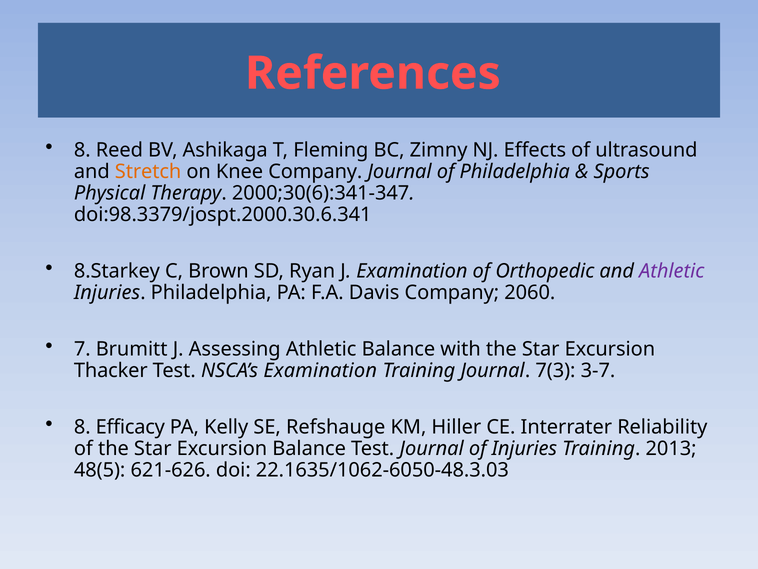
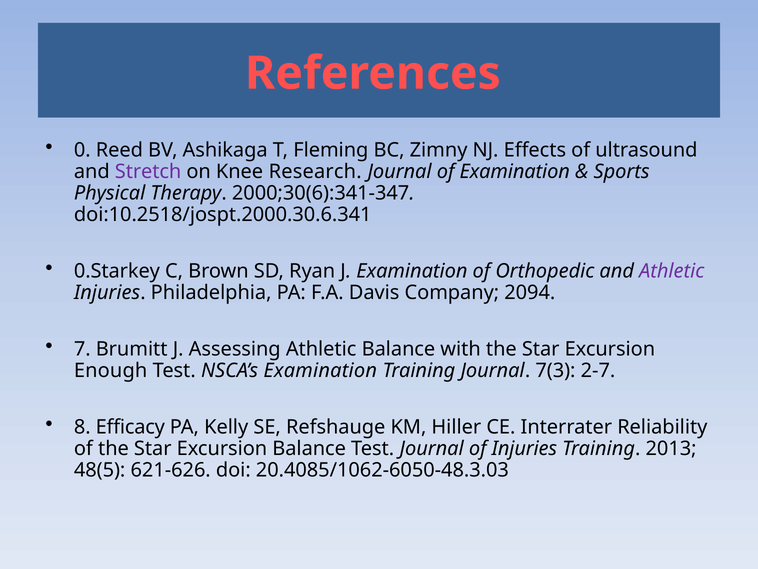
8: 8 -> 0 (82, 150)
Stretch colour: orange -> purple (148, 171)
Knee Company: Company -> Research (315, 171)
of Philadelphia: Philadelphia -> Examination (515, 171)
doi:98.3379/jospt.2000.30.6.341: doi:98.3379/jospt.2000.30.6.341 -> doi:10.2518/jospt.2000.30.6.341 (223, 215)
8.Starkey: 8.Starkey -> 0.Starkey (117, 271)
2060: 2060 -> 2094 (530, 292)
Thacker: Thacker -> Enough (111, 370)
3-7: 3-7 -> 2-7 (598, 370)
22.1635/1062-6050-48.3.03: 22.1635/1062-6050-48.3.03 -> 20.4085/1062-6050-48.3.03 (382, 470)
